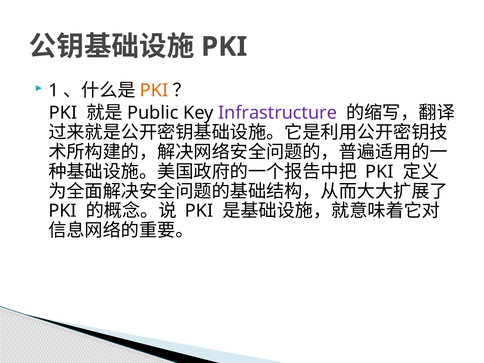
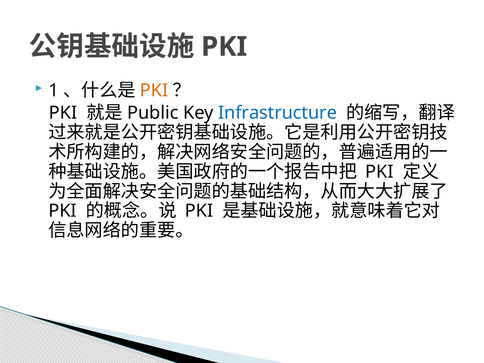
Infrastructure colour: purple -> blue (278, 113)
